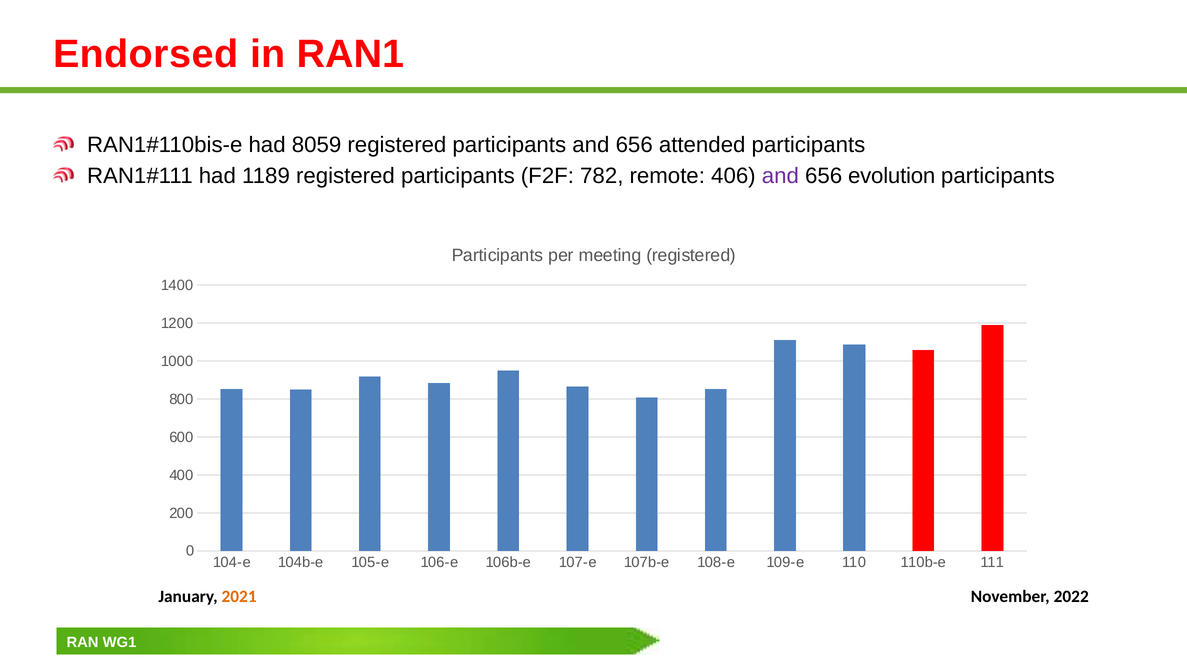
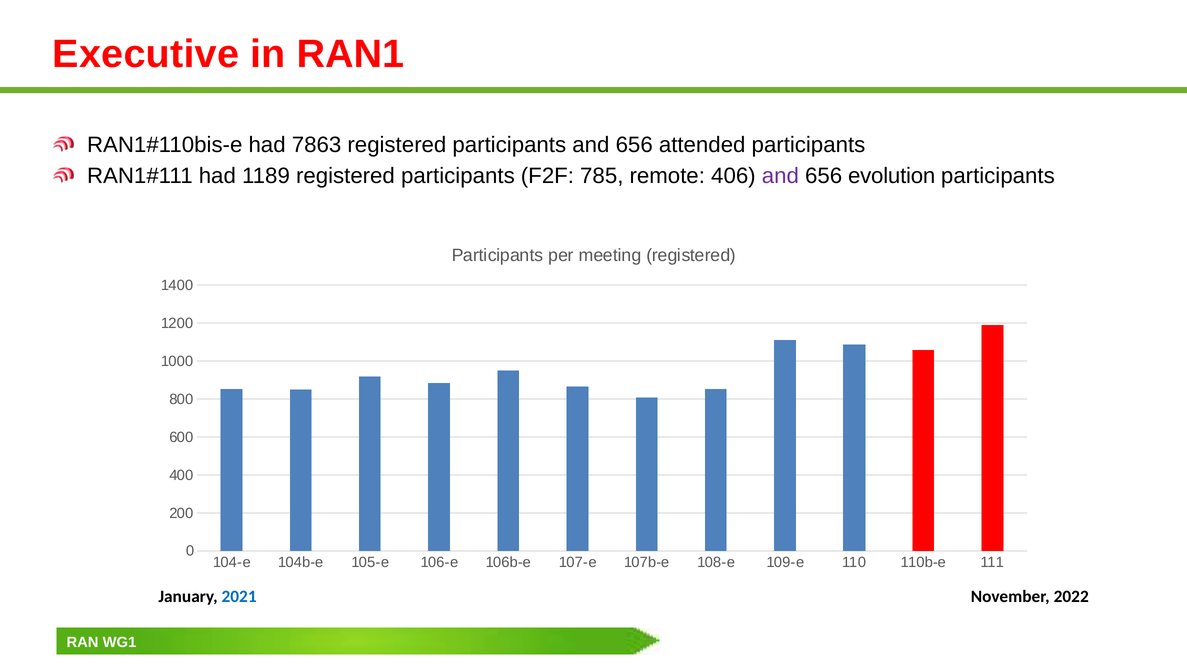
Endorsed: Endorsed -> Executive (146, 54)
8059: 8059 -> 7863 (317, 145)
782: 782 -> 785 (602, 176)
2021 colour: orange -> blue (239, 597)
